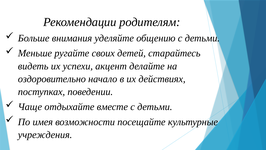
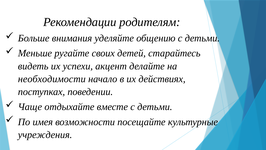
оздоровительно: оздоровительно -> необходимости (52, 79)
